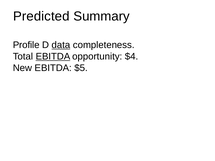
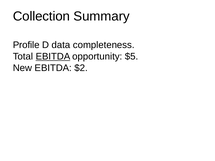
Predicted: Predicted -> Collection (41, 16)
data underline: present -> none (61, 45)
$4: $4 -> $5 (132, 57)
$5: $5 -> $2 (81, 68)
